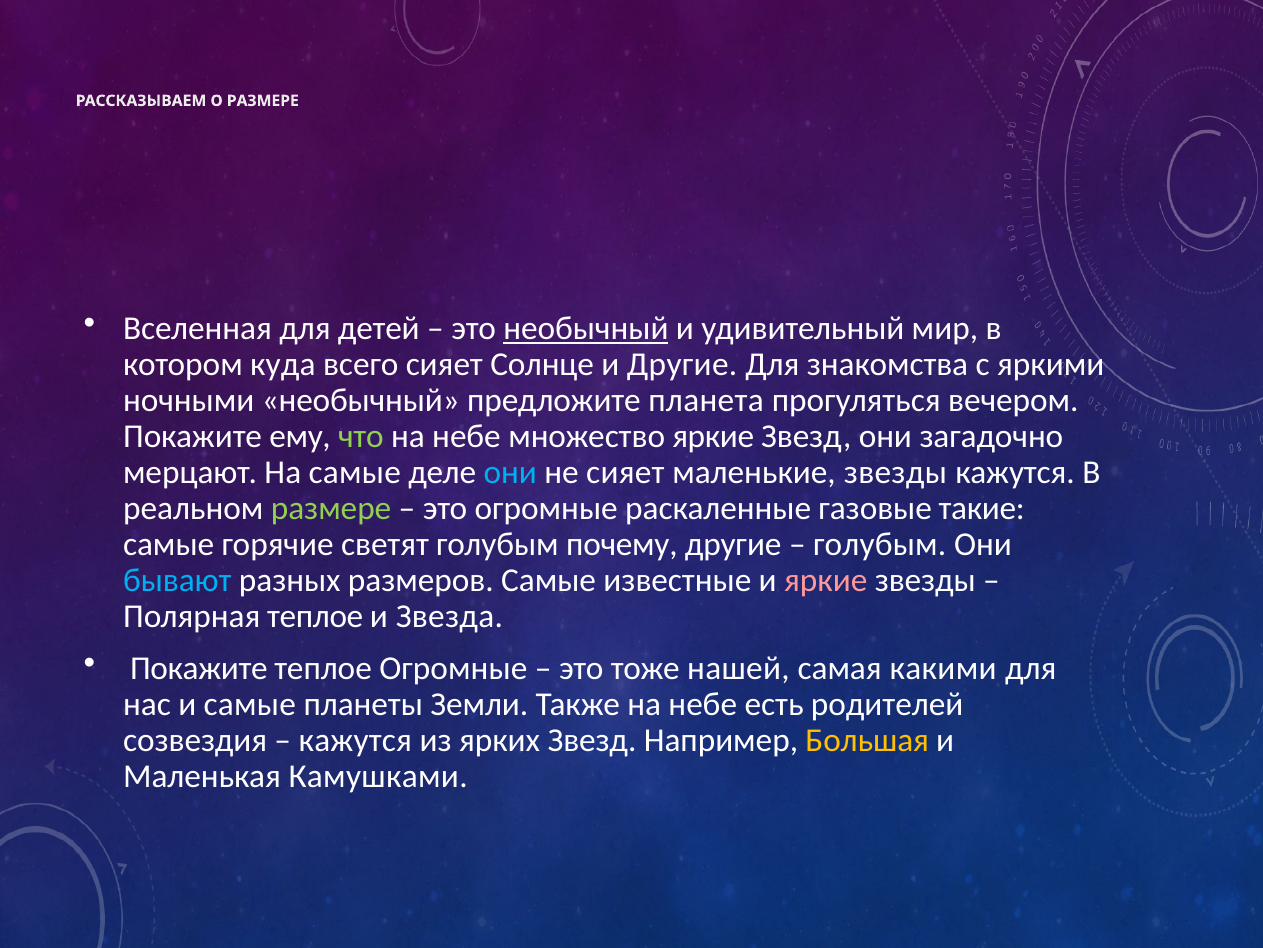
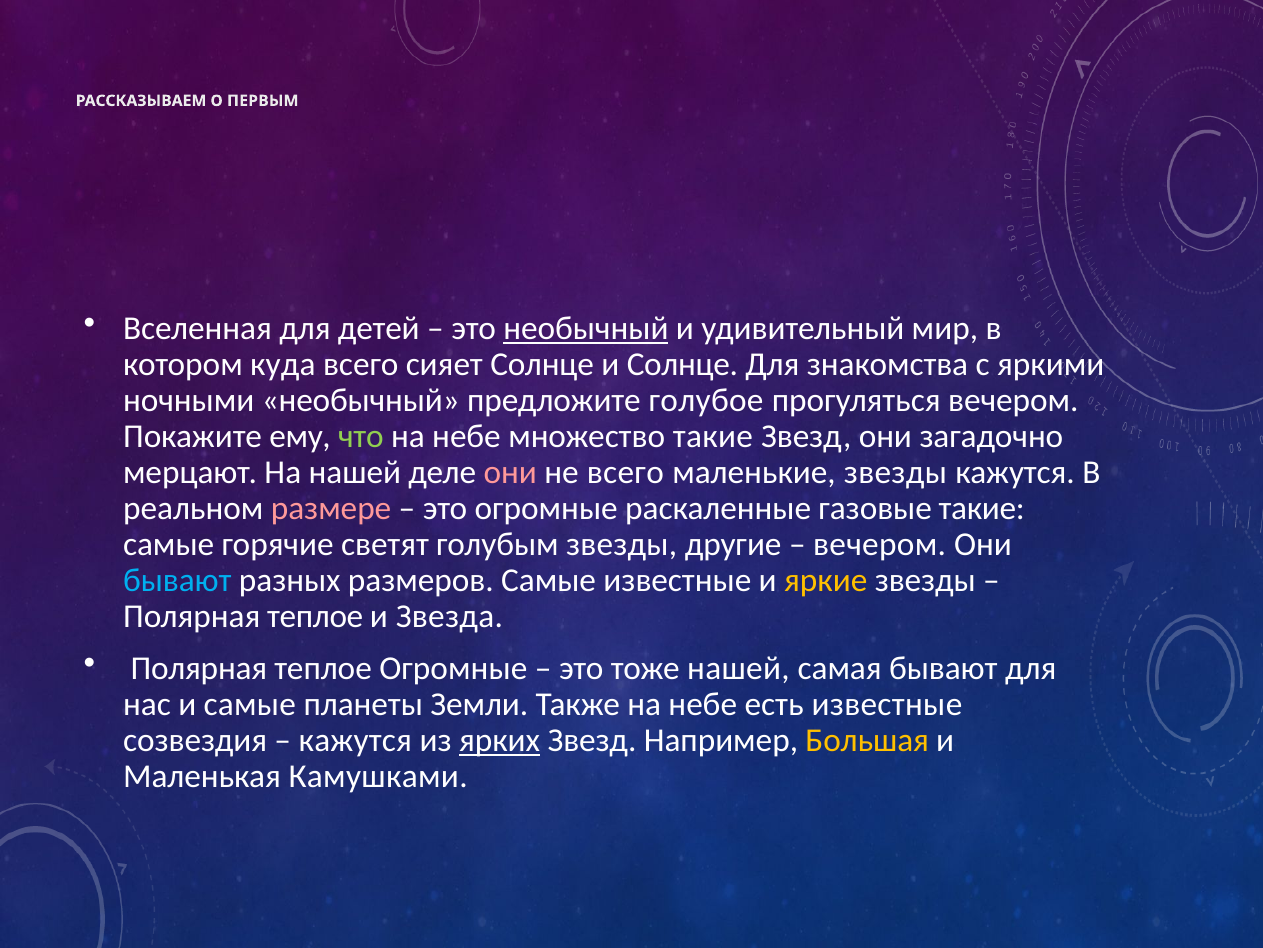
О РАЗМЕРЕ: РАЗМЕРЕ -> ПЕРВЫМ (263, 101)
и Другие: Другие -> Солнце (682, 364)
планета: планета -> голубое (706, 400)
множество яркие: яркие -> такие (713, 436)
На самые: самые -> нашей (355, 472)
они colour: light blue -> pink (510, 472)
не сияет: сияет -> всего (625, 472)
размере colour: light green -> pink (331, 508)
голубым почему: почему -> звезды (622, 544)
голубым: голубым -> вечером (880, 544)
яркие colour: pink -> yellow (826, 580)
Покажите: Покажите -> Полярная (199, 668)
самая какими: какими -> бывают (943, 668)
есть родителей: родителей -> известные (887, 704)
ярких underline: none -> present (500, 740)
